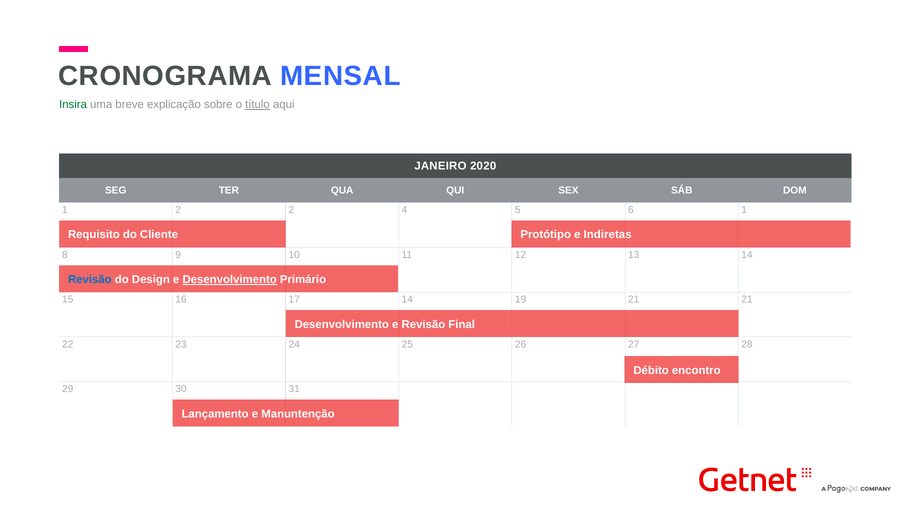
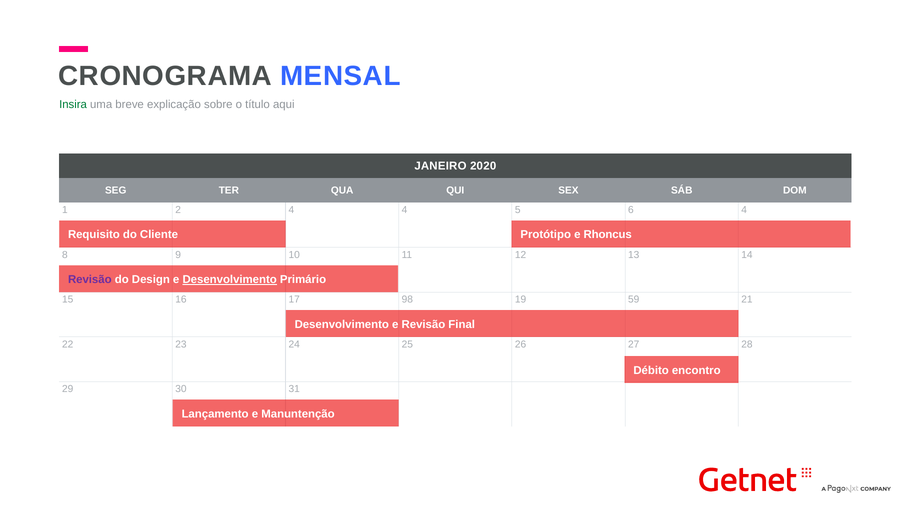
título underline: present -> none (257, 105)
2 2: 2 -> 4 (291, 210)
6 1: 1 -> 4 (744, 210)
Indiretas: Indiretas -> Rhoncus (608, 235)
Revisão colour: blue -> purple (90, 280)
17 14: 14 -> 98 (407, 300)
19 21: 21 -> 59 (634, 300)
